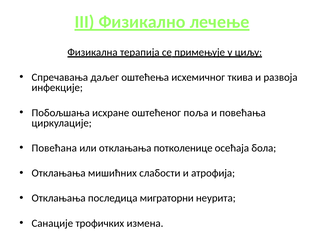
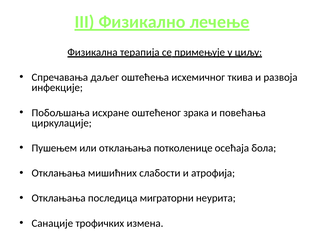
поља: поља -> зрака (196, 113)
Повећана: Повећана -> Пушењем (54, 148)
